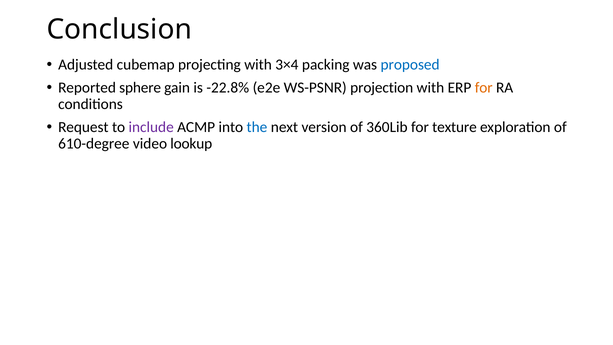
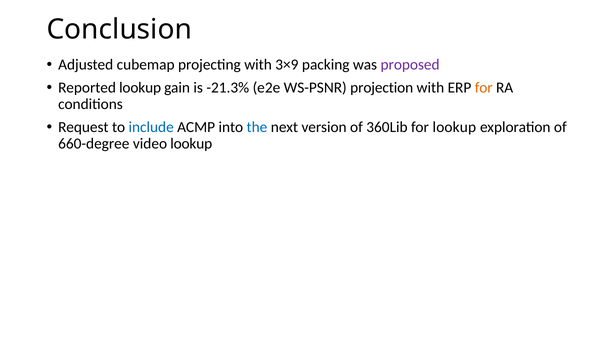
3×4: 3×4 -> 3×9 (287, 65)
proposed colour: blue -> purple (410, 65)
Reported sphere: sphere -> lookup (140, 88)
-22.8%: -22.8% -> -21.3% (228, 88)
include colour: purple -> blue (151, 127)
for texture: texture -> lookup (454, 127)
610-degree: 610-degree -> 660-degree (94, 144)
